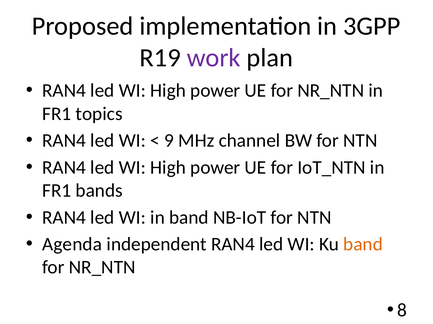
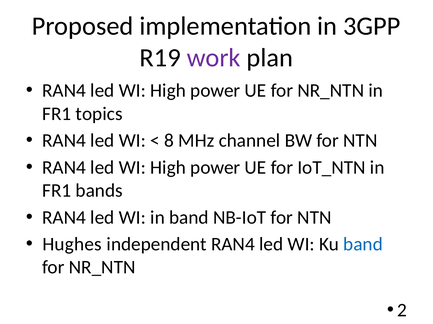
9: 9 -> 8 (169, 141)
Agenda: Agenda -> Hughes (72, 245)
band colour: orange -> blue (363, 245)
8: 8 -> 2 (402, 311)
